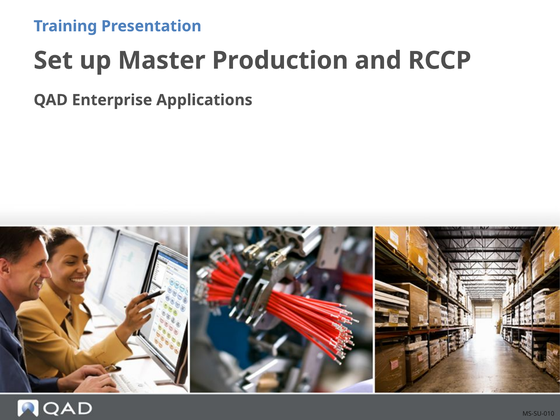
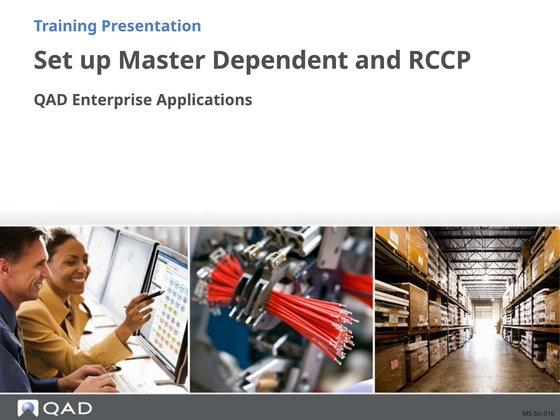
Production: Production -> Dependent (280, 61)
